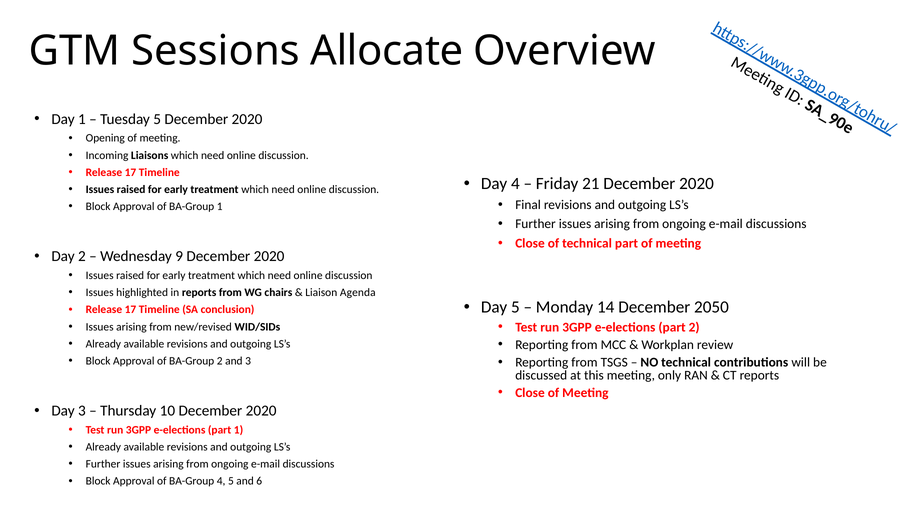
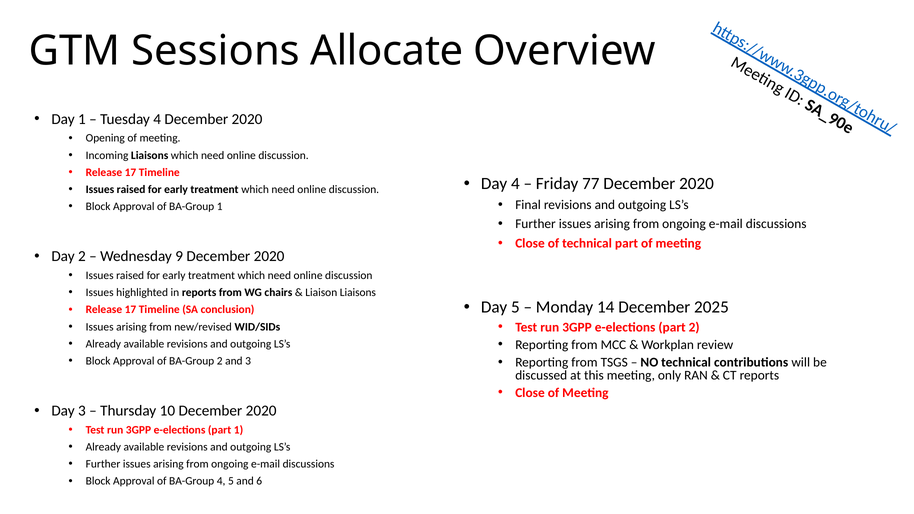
Tuesday 5: 5 -> 4 (157, 119)
21: 21 -> 77 (591, 184)
Liaison Agenda: Agenda -> Liaisons (358, 293)
2050: 2050 -> 2025 (711, 307)
